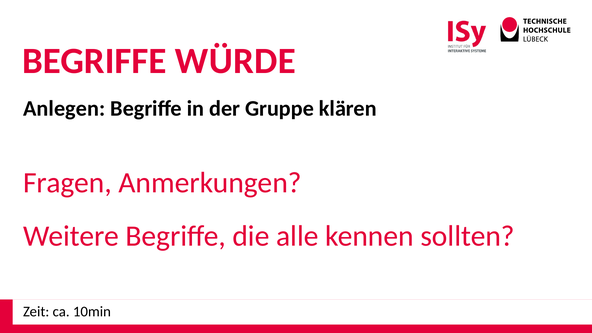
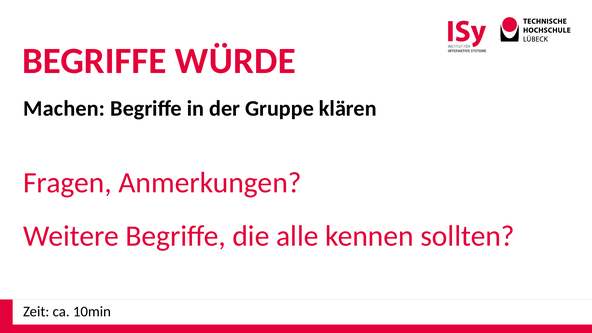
Anlegen: Anlegen -> Machen (64, 109)
